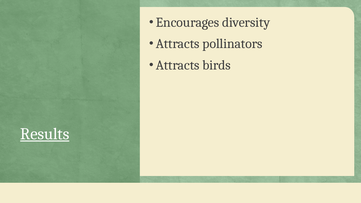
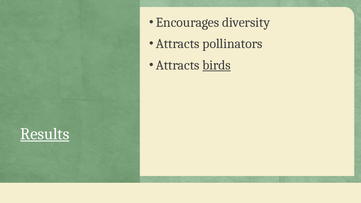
birds underline: none -> present (217, 65)
